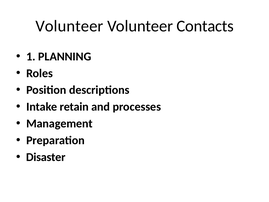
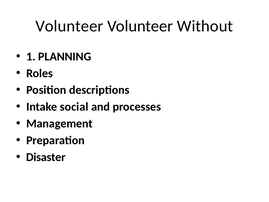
Contacts: Contacts -> Without (205, 26)
retain: retain -> social (74, 107)
